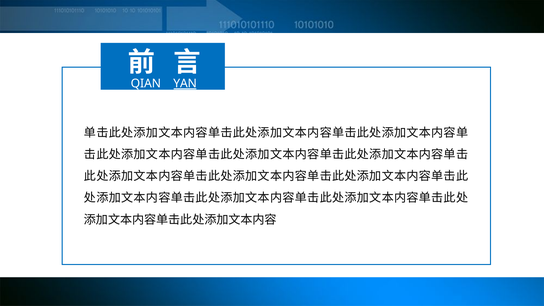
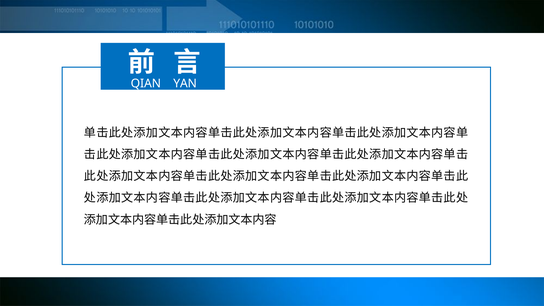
YAN underline: present -> none (185, 84)
